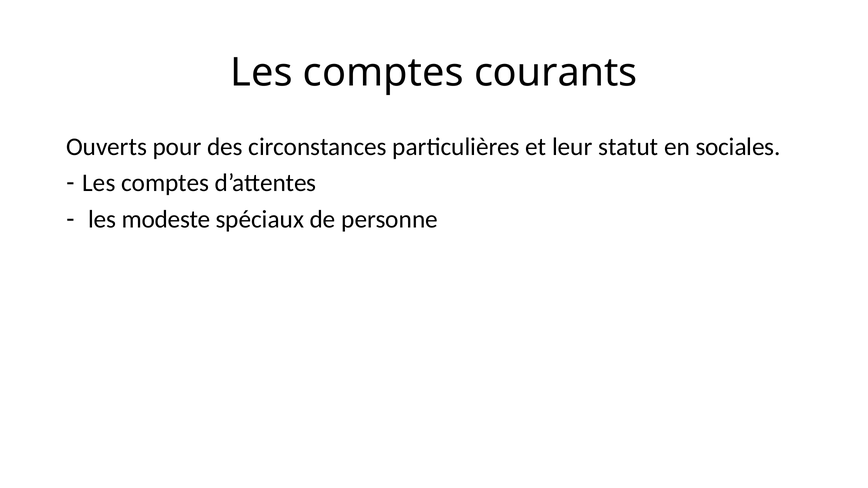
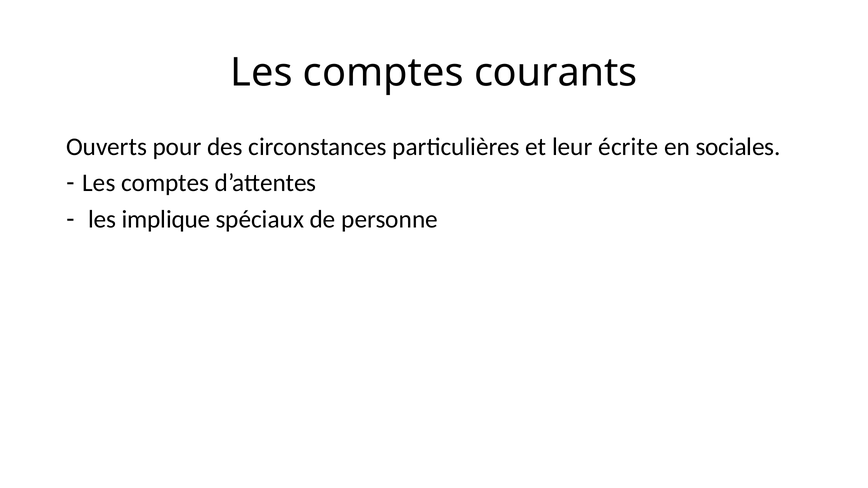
statut: statut -> écrite (628, 147)
modeste: modeste -> implique (166, 220)
